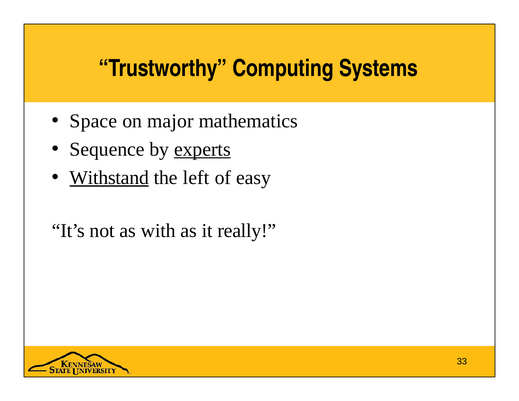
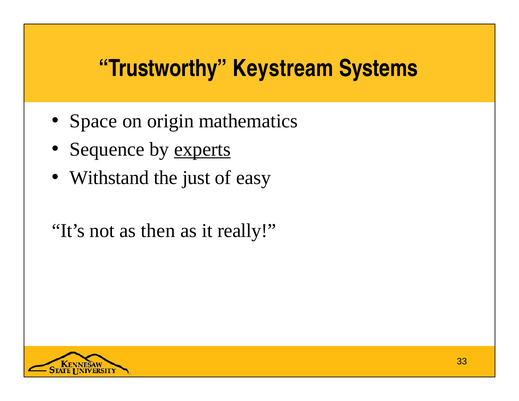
Computing: Computing -> Keystream (283, 68)
major: major -> origin (170, 121)
Withstand underline: present -> none (109, 178)
left: left -> just (196, 178)
with: with -> then (158, 231)
